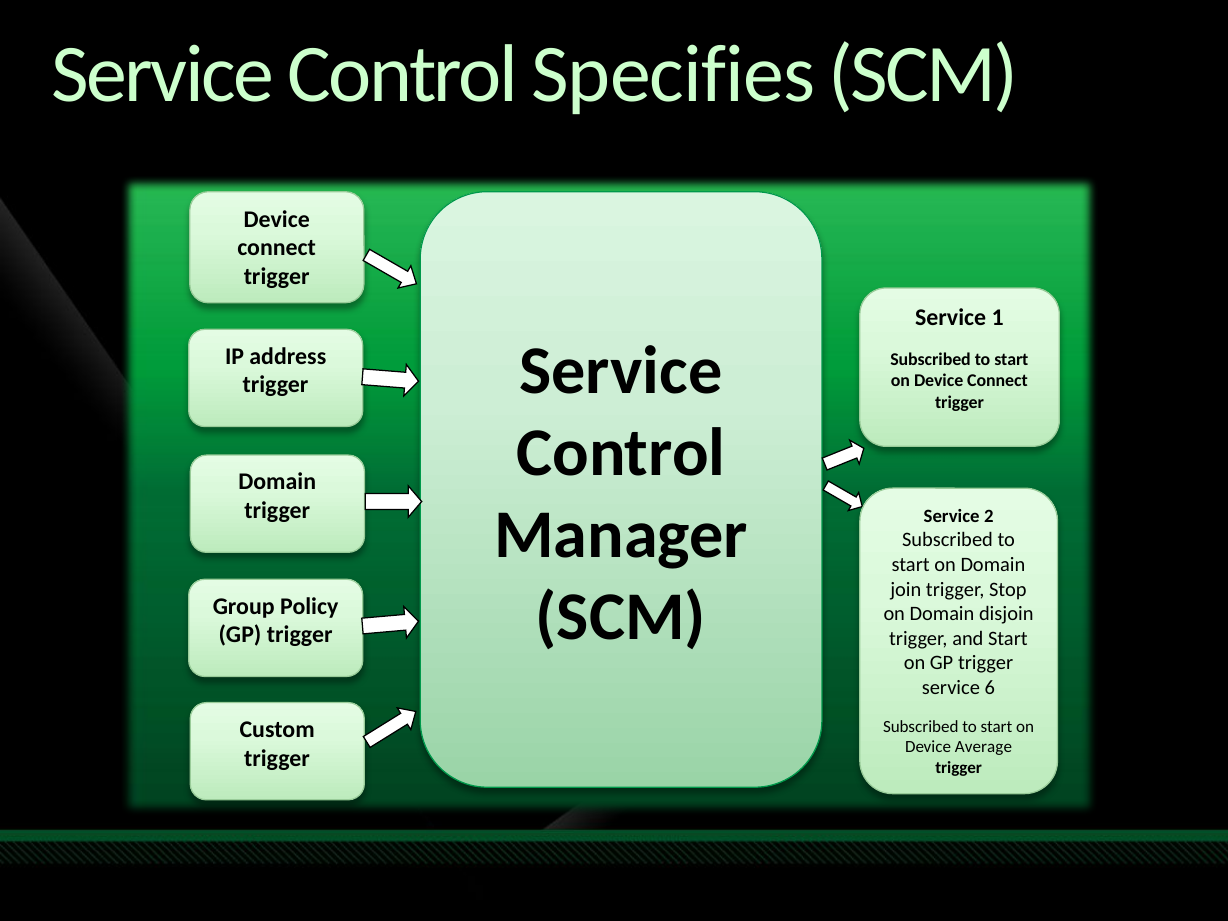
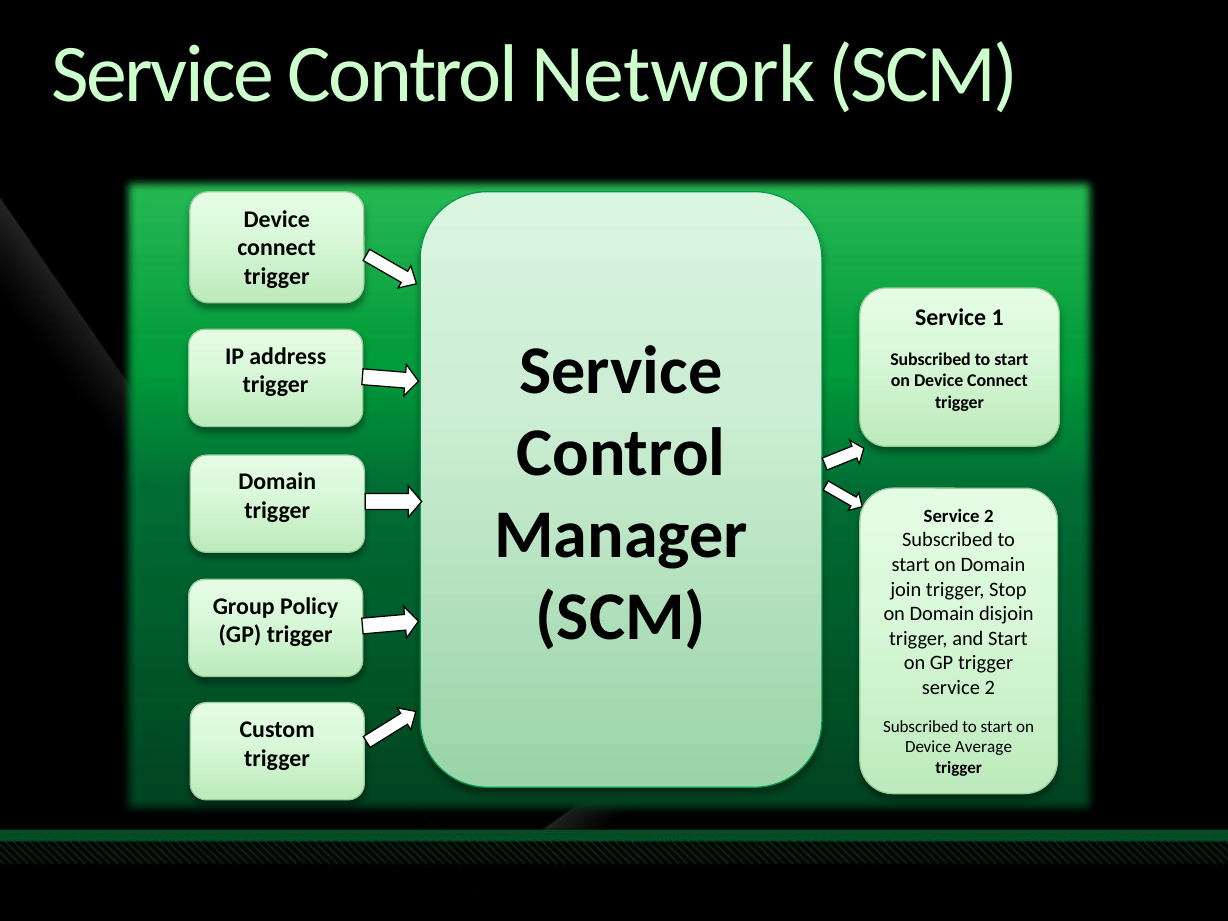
Specifies: Specifies -> Network (673, 75)
6: 6 -> 2 (990, 688)
